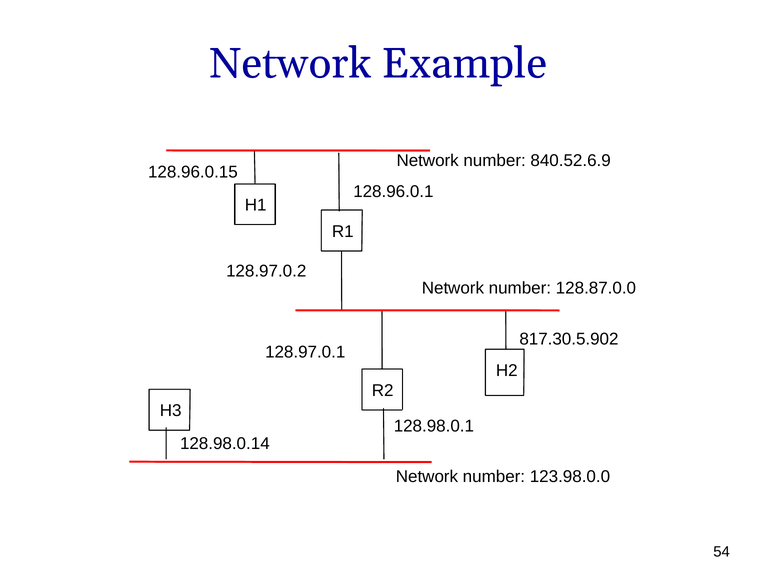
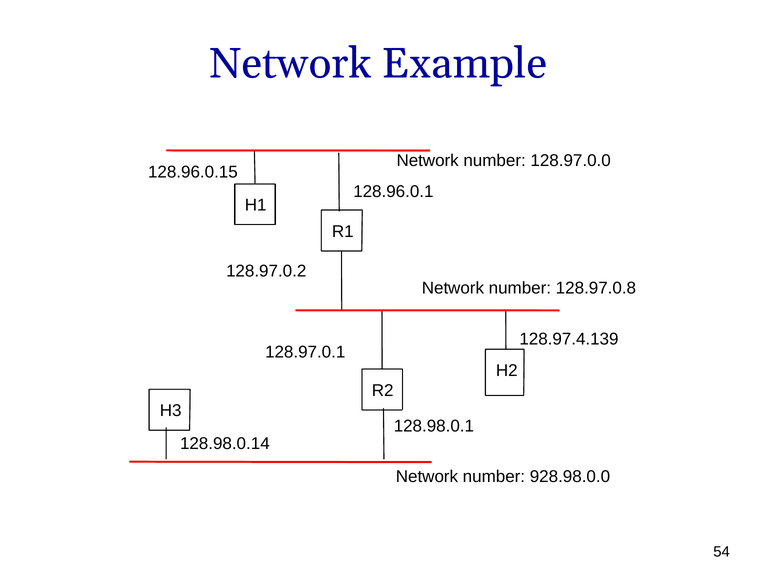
840.52.6.9: 840.52.6.9 -> 128.97.0.0 (571, 161)
128.87.0.0: 128.87.0.0 -> 128.97.0.8 (596, 288)
817.30.5.902: 817.30.5.902 -> 128.97.4.139 (569, 339)
123.98.0.0: 123.98.0.0 -> 928.98.0.0 (570, 477)
